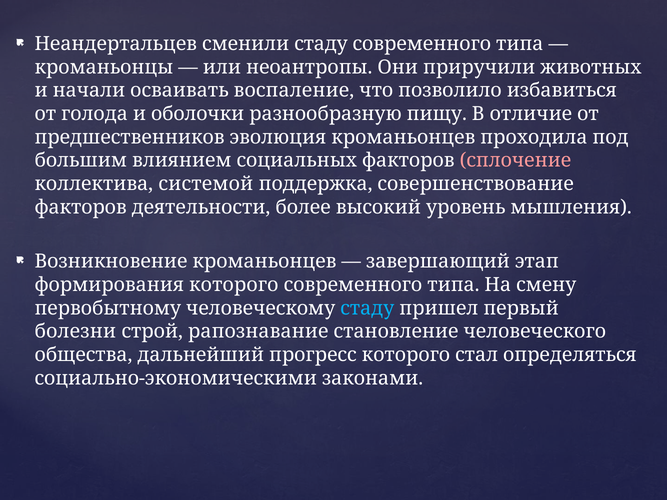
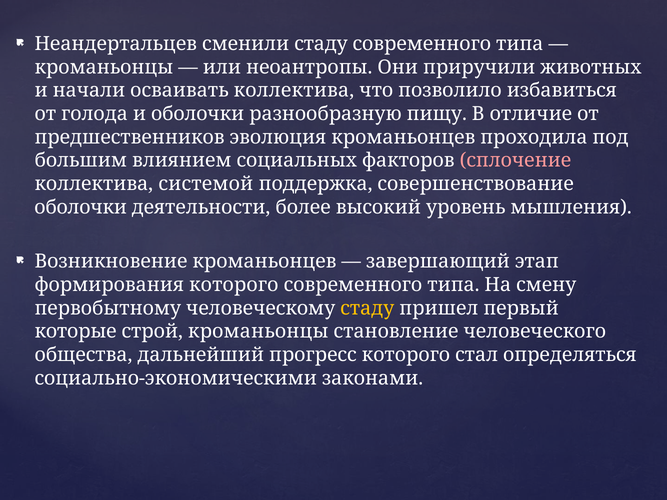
осваивать воспаление: воспаление -> коллектива (294, 90)
факторов: факторов -> оболочки (81, 207)
стаду colour: light blue -> yellow (367, 308)
болезни: болезни -> которые (76, 332)
строй рапознавание: рапознавание -> кроманьонцы (258, 332)
